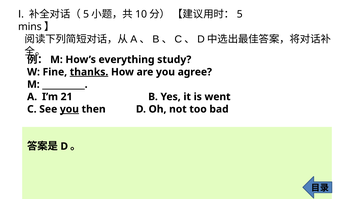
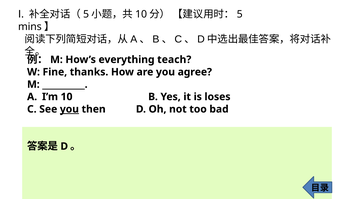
study: study -> teach (174, 60)
thanks underline: present -> none (89, 72)
I’m 21: 21 -> 10 (67, 97)
went: went -> loses (218, 97)
